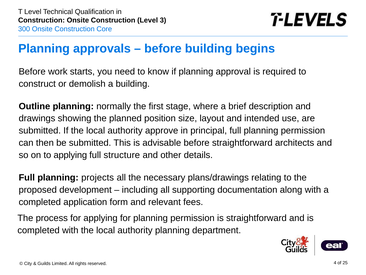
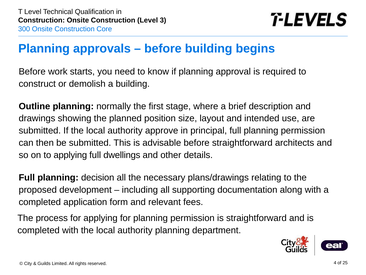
structure: structure -> dwellings (122, 155)
projects: projects -> decision (98, 177)
